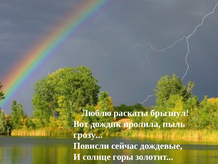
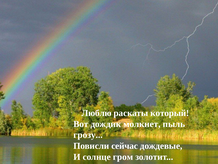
брызнул: брызнул -> который (170, 113)
пролила: пролила -> молкнет (142, 124)
горы: горы -> гром (123, 156)
